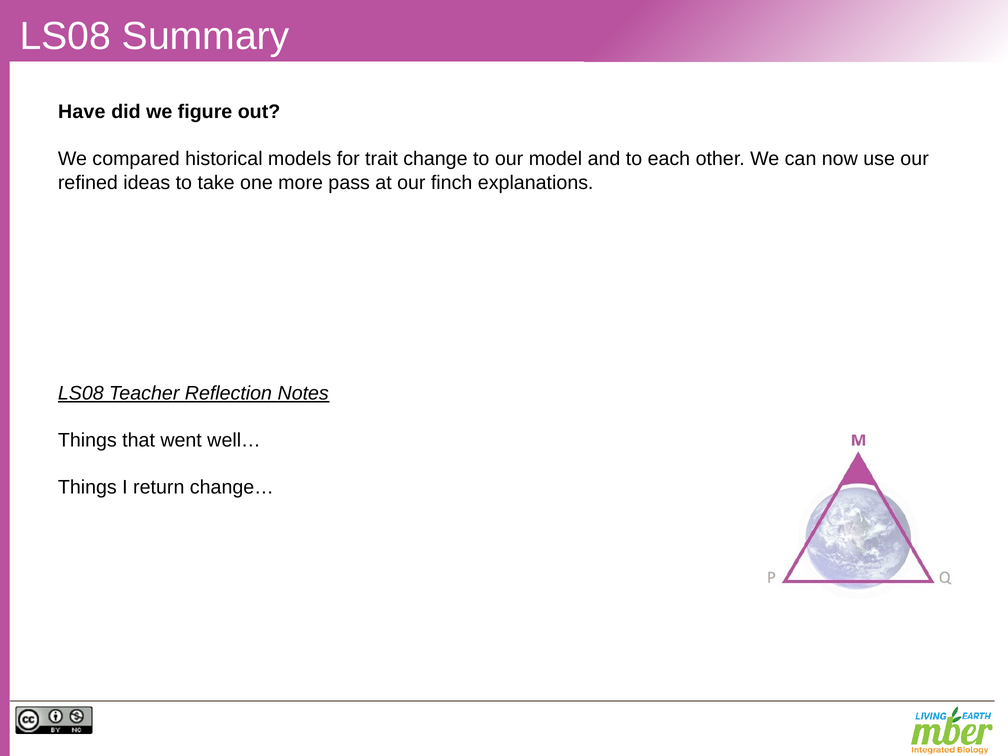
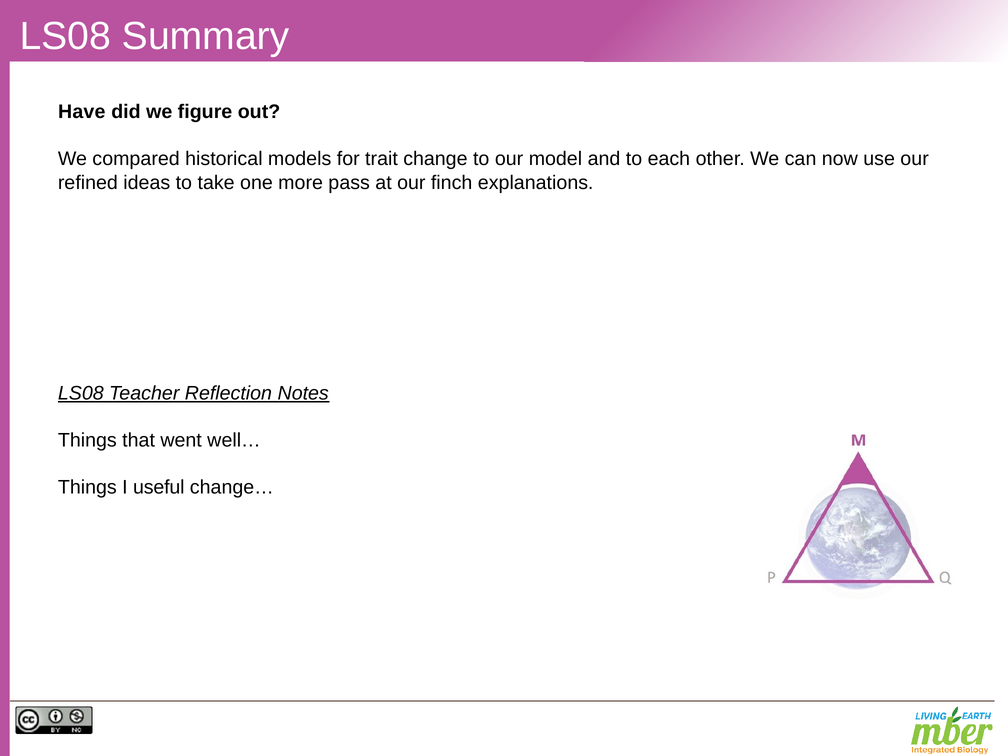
return: return -> useful (159, 487)
